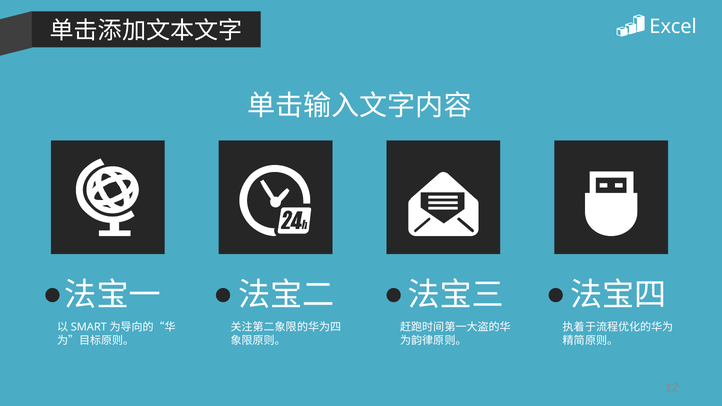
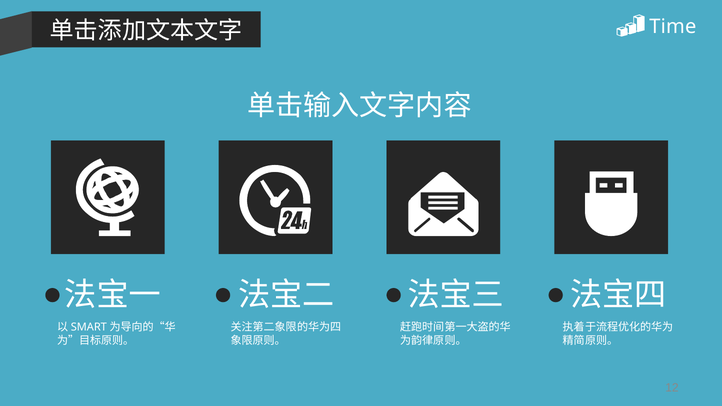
Excel: Excel -> Time (673, 27)
